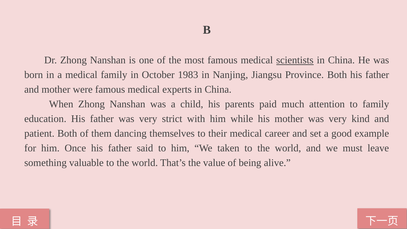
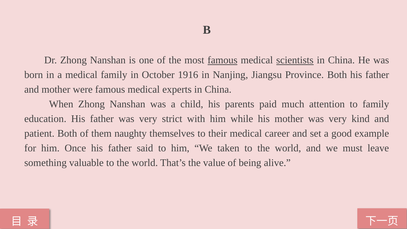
famous underline: none -> present (223, 60)
1983: 1983 -> 1916 (188, 75)
dancing: dancing -> naughty (131, 133)
